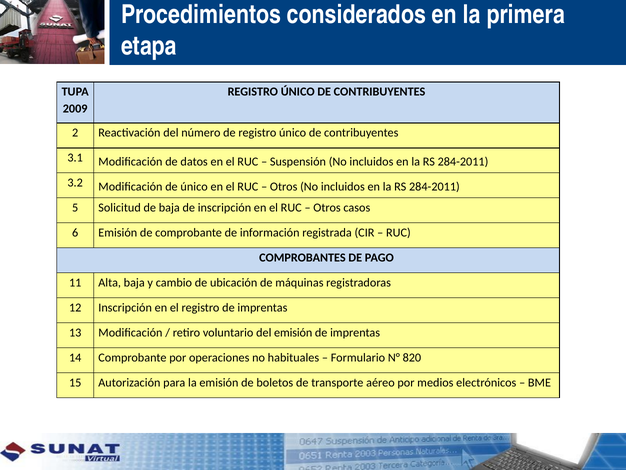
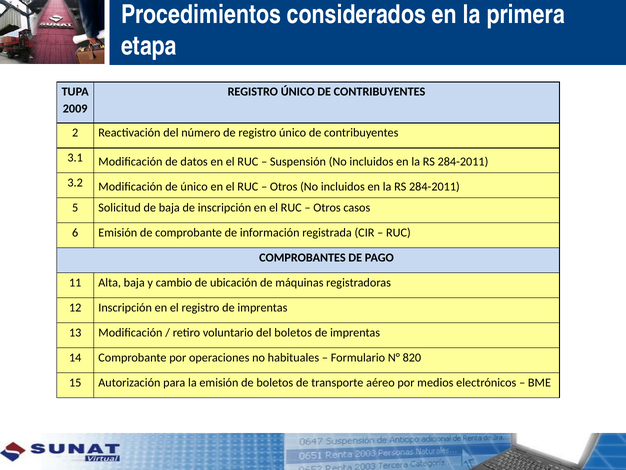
del emisión: emisión -> boletos (293, 332)
